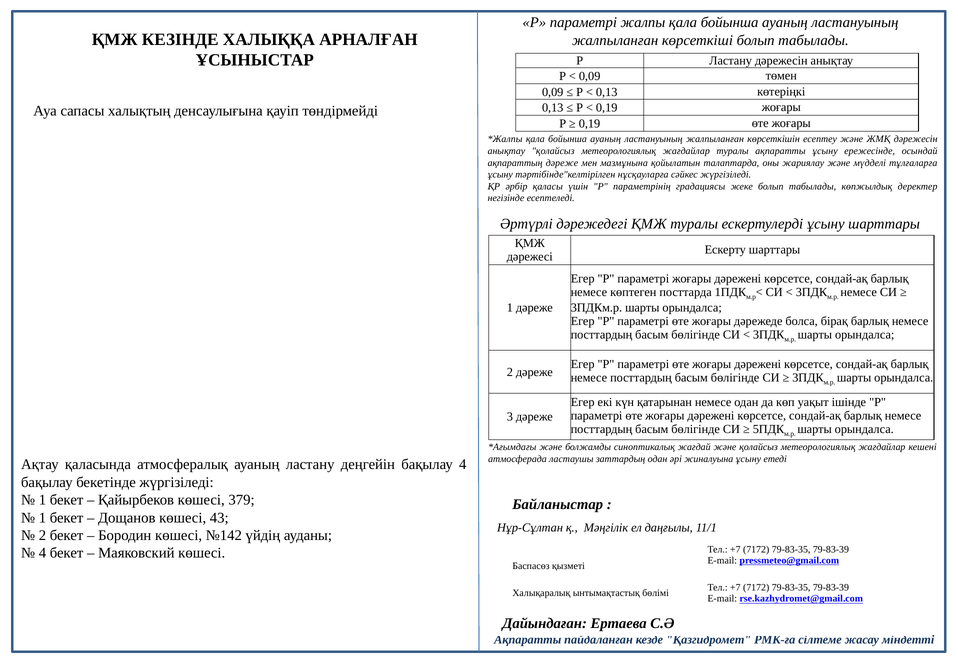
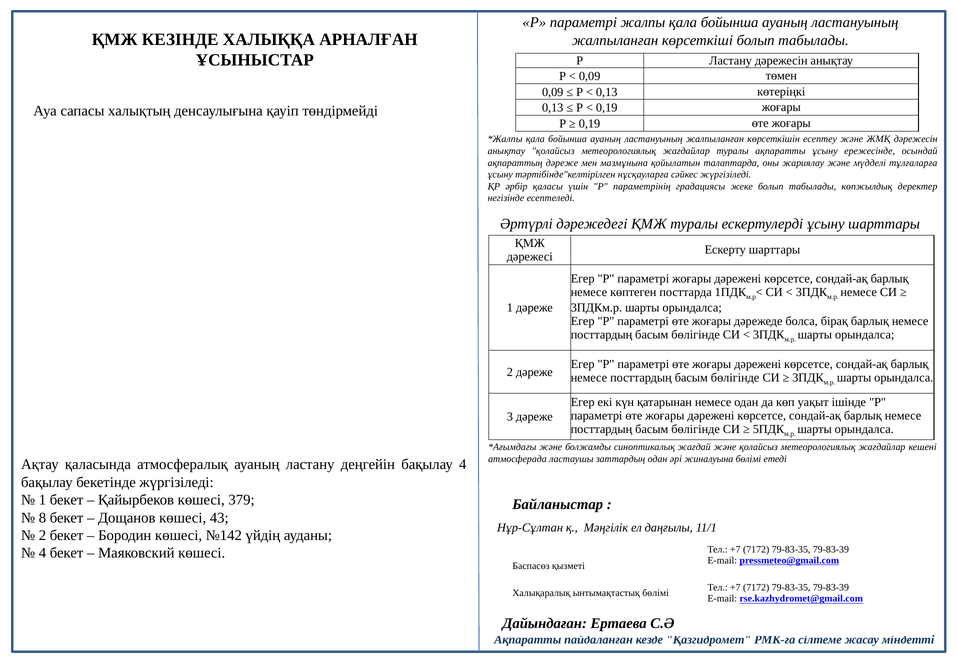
жиналуына ұсыну: ұсыну -> бөлімі (748, 459)
1: 1 -> 8 (42, 518)
